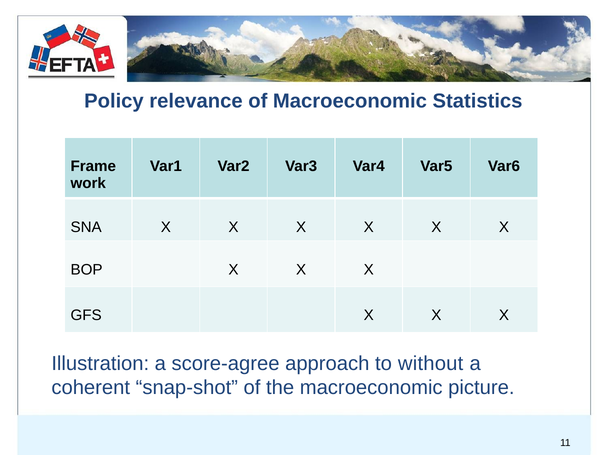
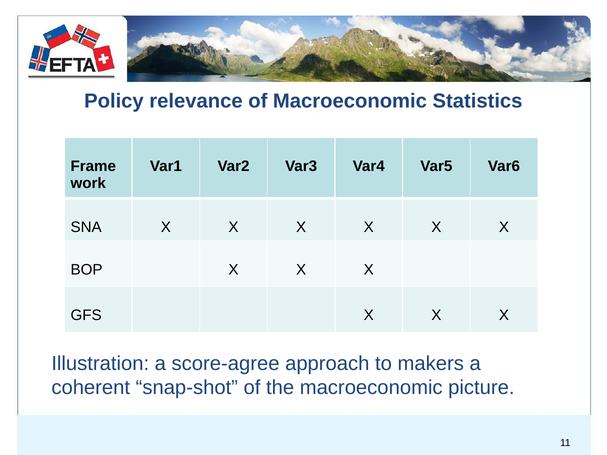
without: without -> makers (431, 364)
